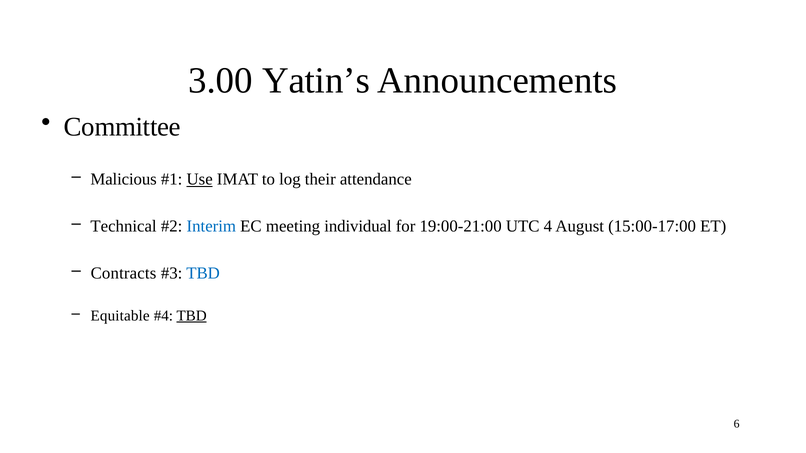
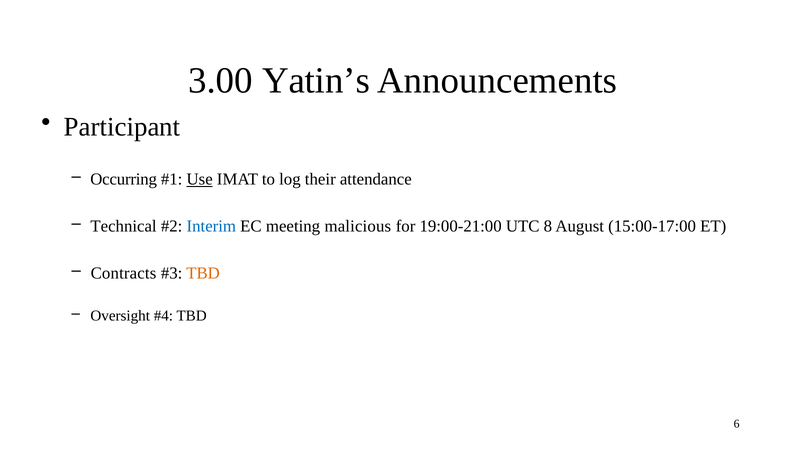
Committee: Committee -> Participant (122, 127)
Malicious: Malicious -> Occurring (124, 179)
individual: individual -> malicious (358, 226)
4: 4 -> 8 (548, 226)
TBD colour: blue -> orange (203, 273)
Equitable: Equitable -> Oversight (120, 316)
TBD underline: present -> none (192, 316)
